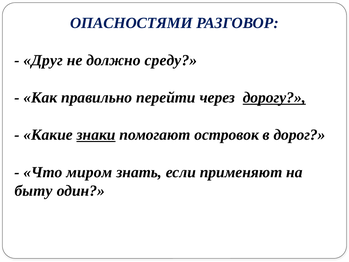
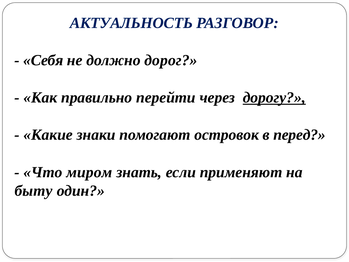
ОПАСНОСТЯМИ: ОПАСНОСТЯМИ -> АКТУАЛЬНОСТЬ (131, 23)
Друг: Друг -> Себя (43, 60)
среду: среду -> дорог (171, 60)
знаки underline: present -> none (96, 135)
дорог: дорог -> перед (300, 135)
